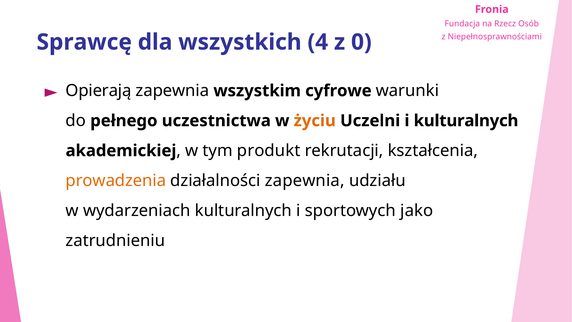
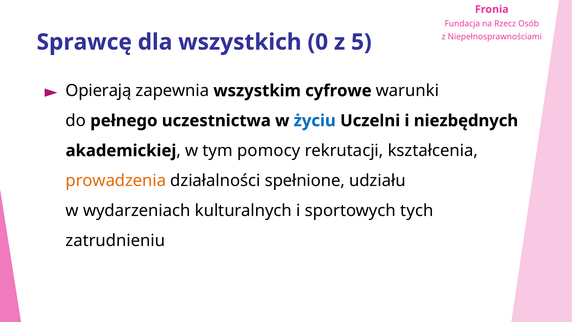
4: 4 -> 0 (318, 42)
0: 0 -> 5 (361, 42)
życiu colour: orange -> blue (315, 121)
i kulturalnych: kulturalnych -> niezbędnych (466, 121)
produkt: produkt -> pomocy (269, 151)
działalności zapewnia: zapewnia -> spełnione (305, 181)
jako: jako -> tych (417, 211)
